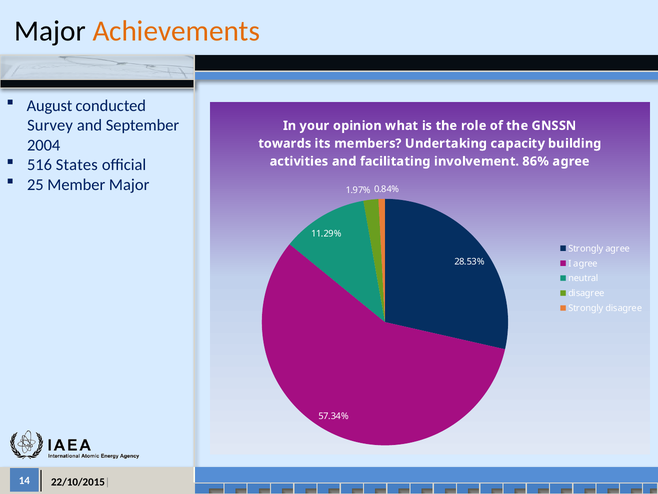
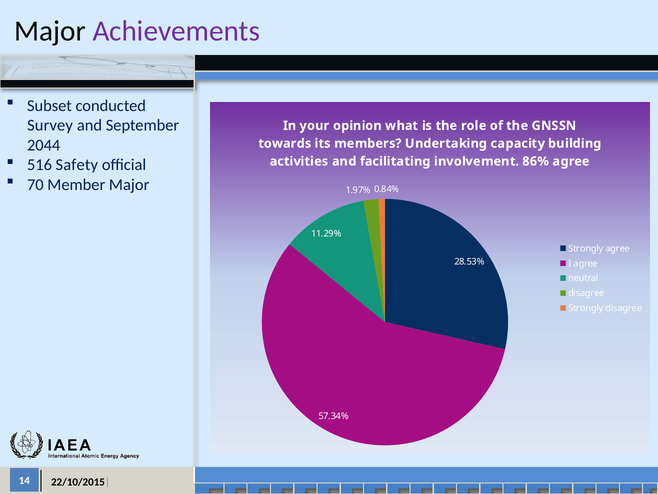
Achievements colour: orange -> purple (176, 31)
August: August -> Subset (49, 106)
2004: 2004 -> 2044 (44, 145)
States: States -> Safety (77, 165)
25: 25 -> 70 (35, 184)
